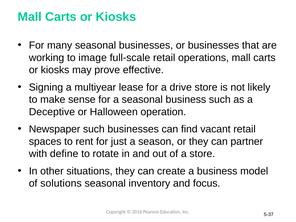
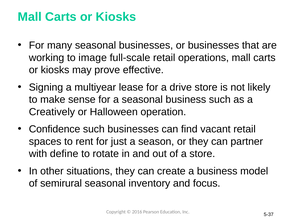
Deceptive: Deceptive -> Creatively (52, 112)
Newspaper: Newspaper -> Confidence (55, 129)
solutions: solutions -> semirural (61, 183)
